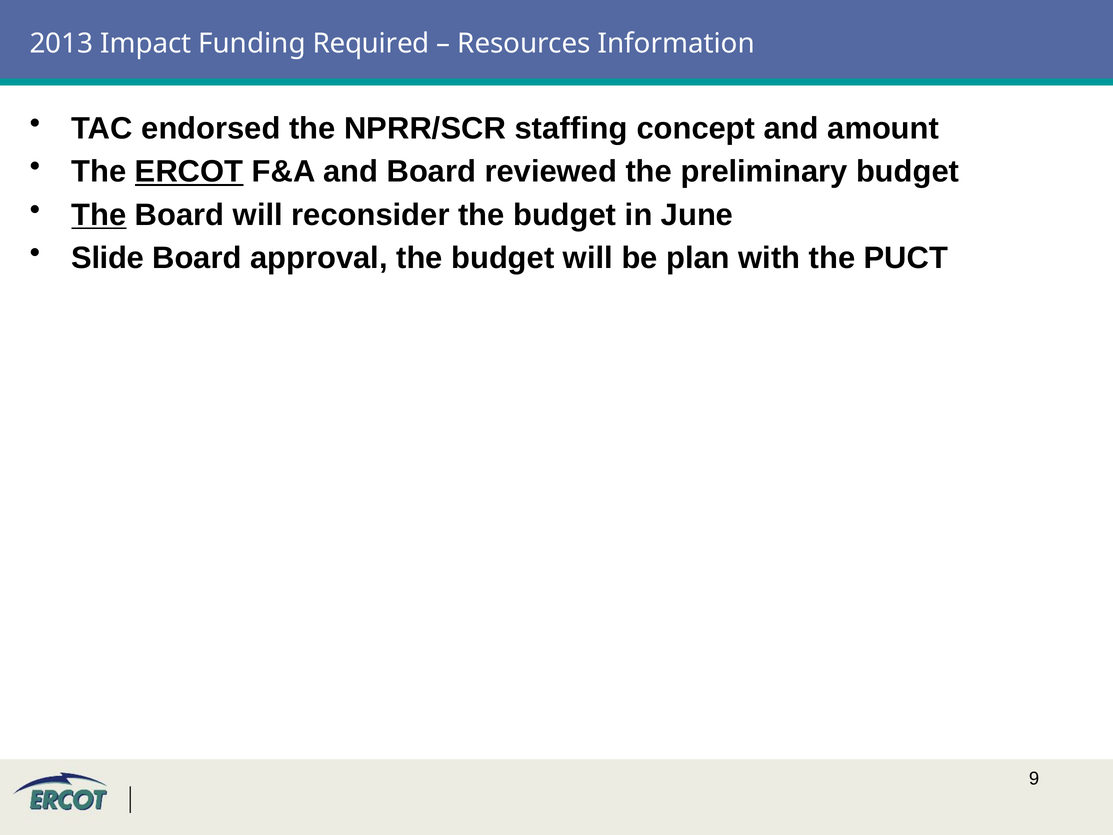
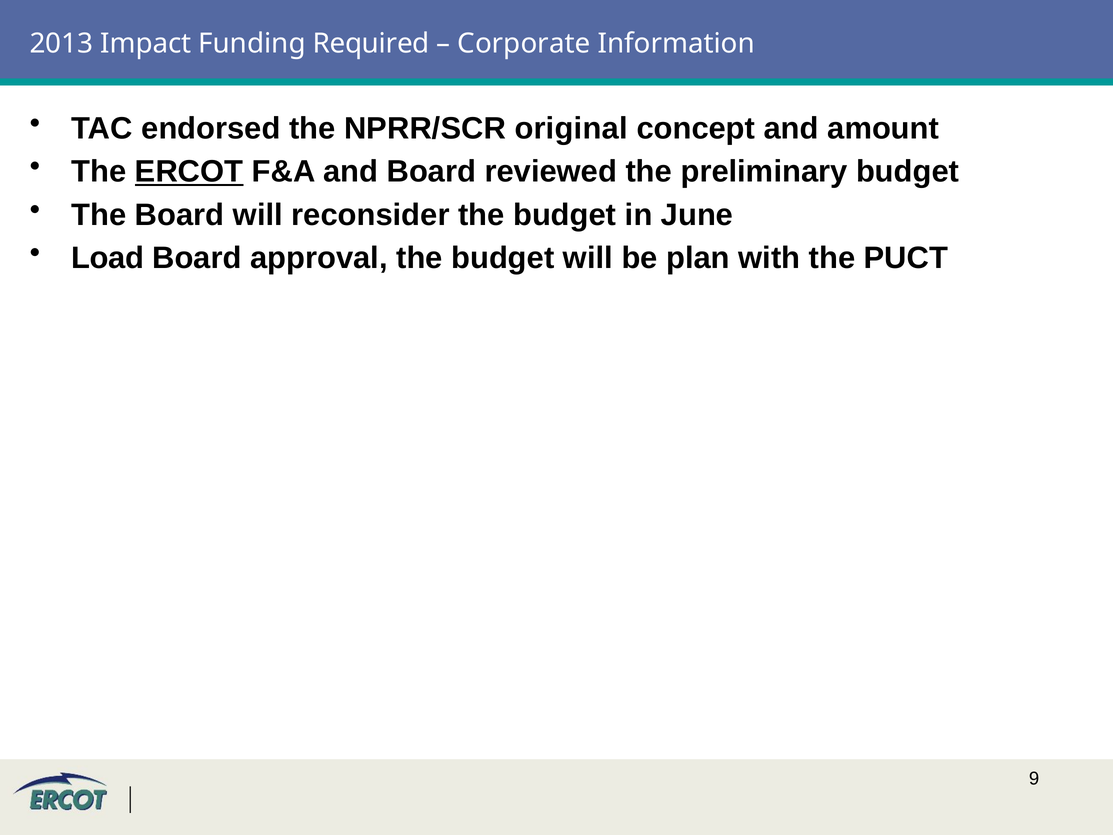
Resources: Resources -> Corporate (524, 44)
staffing: staffing -> original (571, 128)
The underline: present -> none (99, 215)
Slide: Slide -> Load (108, 258)
